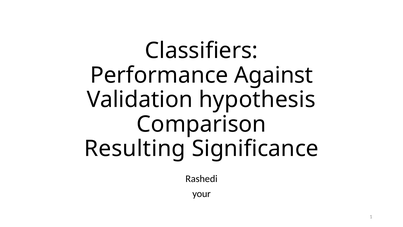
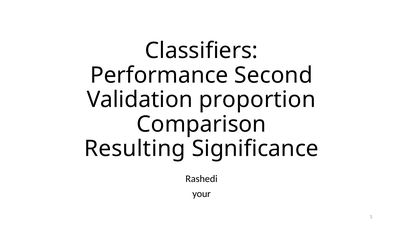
Against: Against -> Second (273, 75)
hypothesis: hypothesis -> proportion (257, 100)
